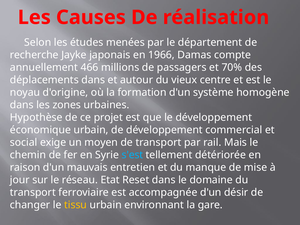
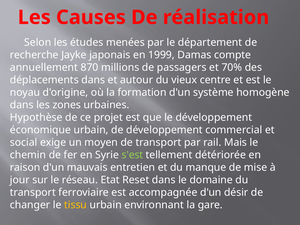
1966: 1966 -> 1999 (161, 55)
466: 466 -> 870 (90, 67)
s'est colour: light blue -> light green (132, 155)
